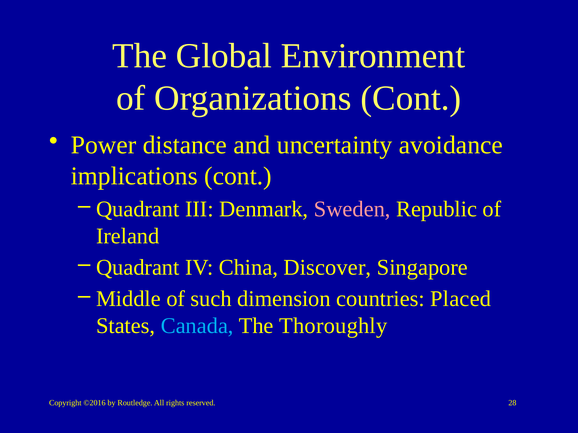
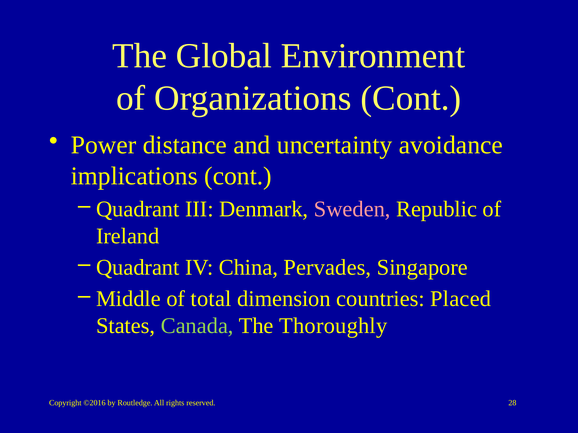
Discover: Discover -> Pervades (327, 268)
such: such -> total (211, 299)
Canada colour: light blue -> light green (197, 326)
